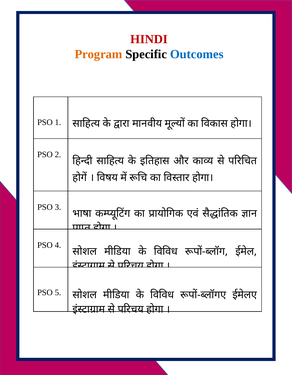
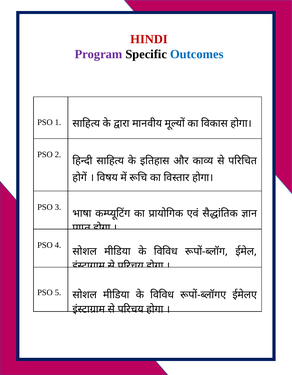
Program colour: orange -> purple (98, 54)
